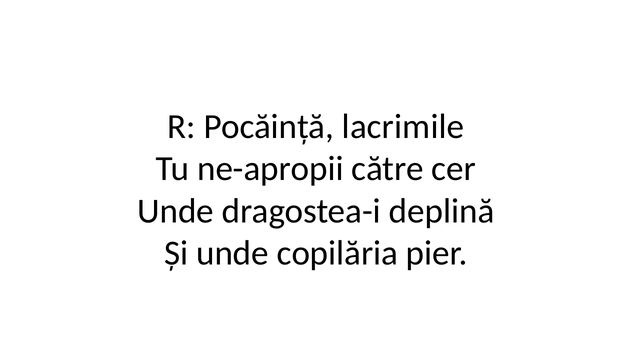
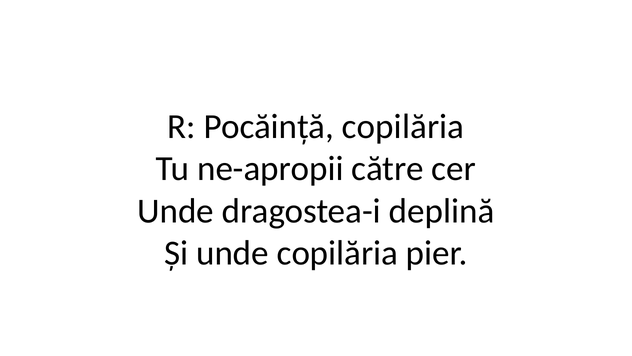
Pocăință lacrimile: lacrimile -> copilăria (403, 127)
